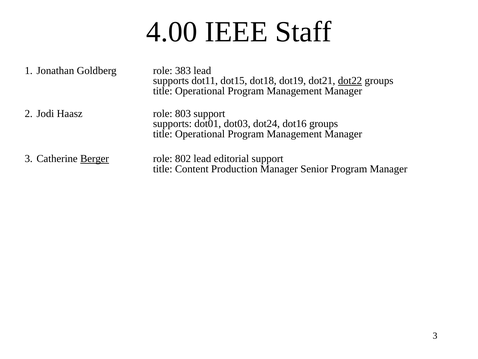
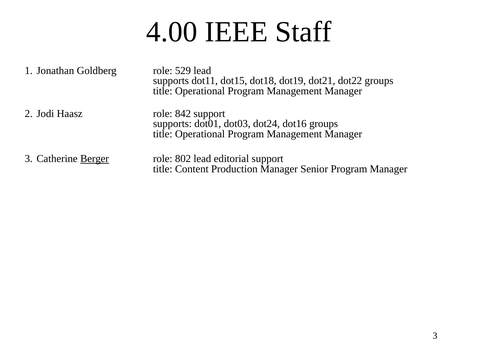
383: 383 -> 529 (183, 71)
dot22 underline: present -> none (350, 81)
803: 803 -> 842 (183, 113)
